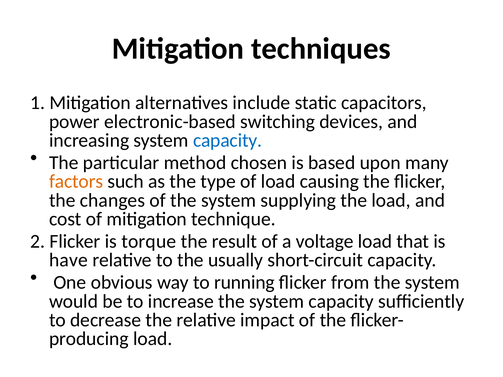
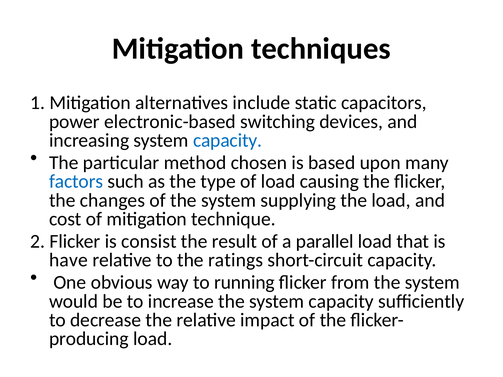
factors colour: orange -> blue (76, 182)
torque: torque -> consist (149, 242)
voltage: voltage -> parallel (325, 242)
usually: usually -> ratings (236, 260)
